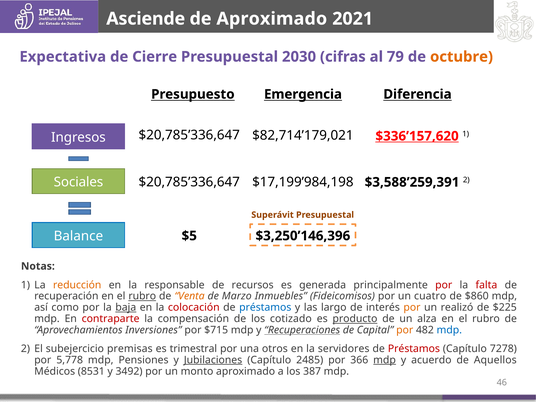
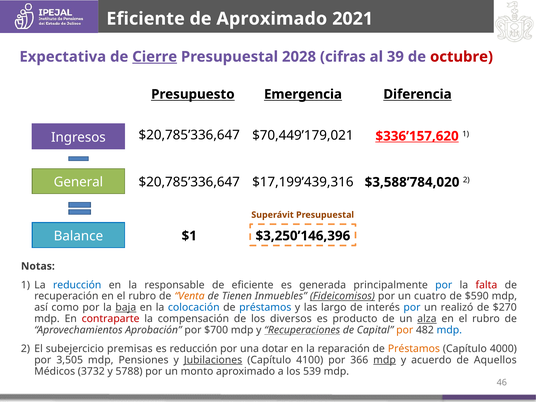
Asciende: Asciende -> Eficiente (146, 19)
Cierre underline: none -> present (155, 57)
2030: 2030 -> 2028 (299, 57)
79: 79 -> 39 (395, 57)
octubre colour: orange -> red (462, 57)
$82,714’179,021: $82,714’179,021 -> $70,449’179,021 (303, 135)
Sociales: Sociales -> General (78, 182)
$17,199’984,198: $17,199’984,198 -> $17,199’439,316 (303, 182)
$3,588’259,391: $3,588’259,391 -> $3,588’784,020 (412, 182)
$5: $5 -> $1 (189, 236)
reducción colour: orange -> blue (77, 285)
de recursos: recursos -> eficiente (253, 285)
por colour: red -> blue (444, 285)
rubro underline: present -> none (142, 296)
Marzo: Marzo -> Tienen (237, 296)
Fideicomisos underline: none -> present (342, 296)
$860: $860 -> $590 (477, 296)
colocación colour: red -> blue (194, 307)
por colour: orange -> blue (412, 307)
$225: $225 -> $270 (505, 307)
cotizado: cotizado -> diversos (291, 319)
producto underline: present -> none (355, 319)
alza underline: none -> present (427, 319)
Inversiones: Inversiones -> Aprobación (153, 330)
$715: $715 -> $700 (216, 330)
es trimestral: trimestral -> reducción (193, 349)
otros: otros -> dotar (275, 349)
servidores: servidores -> reparación (344, 349)
Préstamos colour: red -> orange (414, 349)
7278: 7278 -> 4000 (503, 349)
5,778: 5,778 -> 3,505 (70, 360)
2485: 2485 -> 4100 (310, 360)
8531: 8531 -> 3732 (91, 371)
3492: 3492 -> 5788 (129, 371)
387: 387 -> 539 (312, 371)
